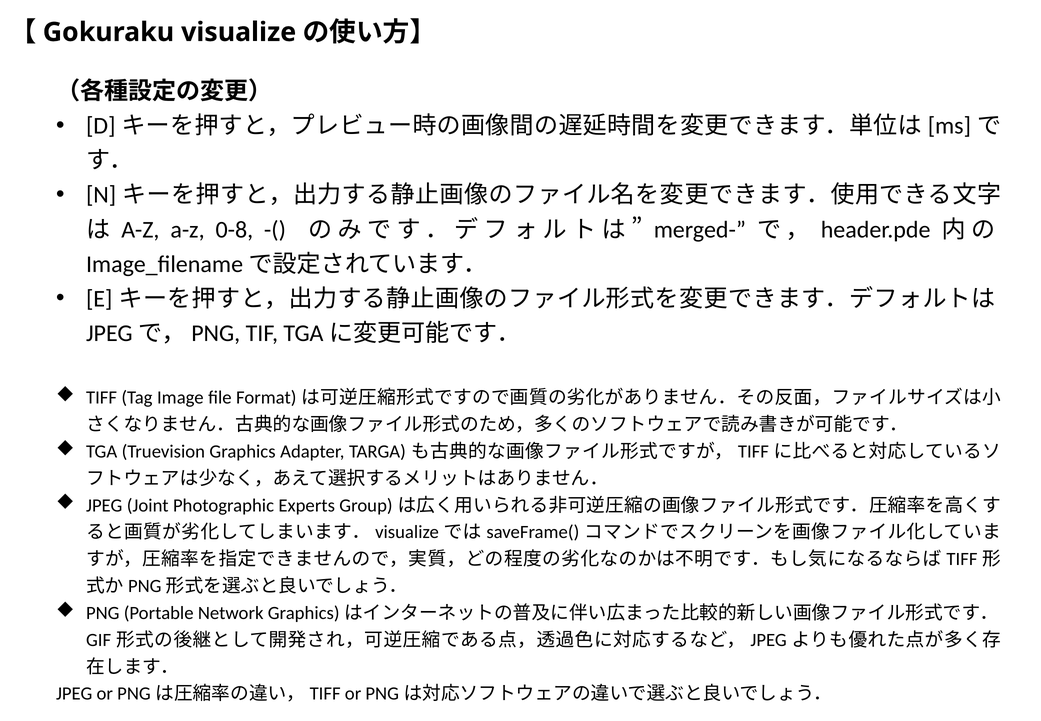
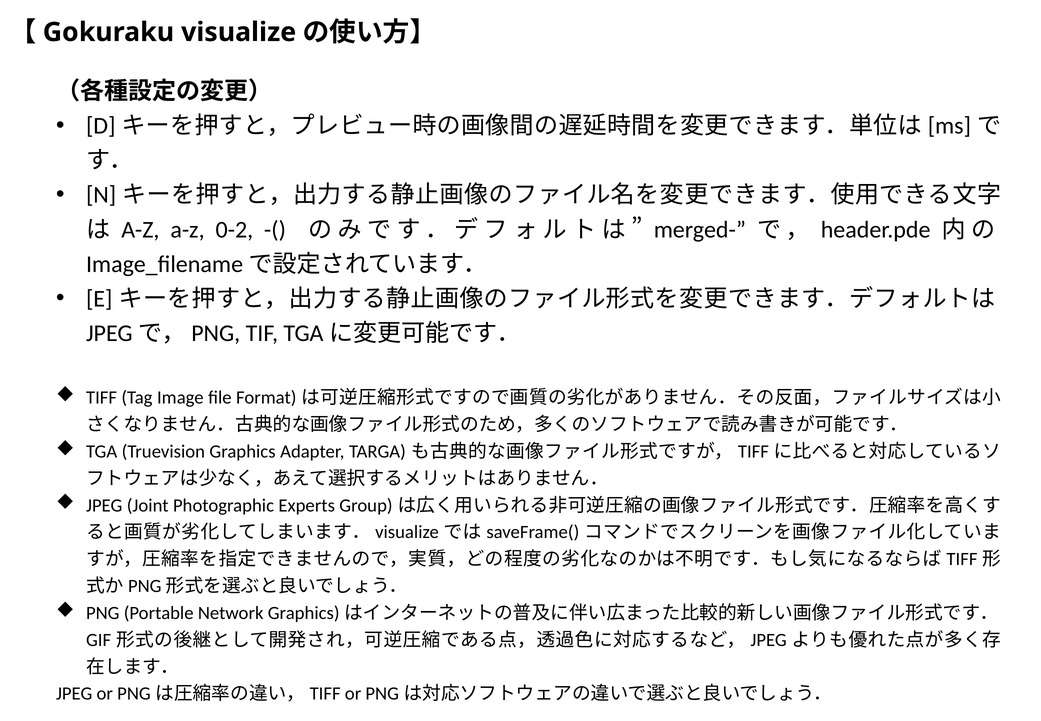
0-8: 0-8 -> 0-2 (234, 230)
